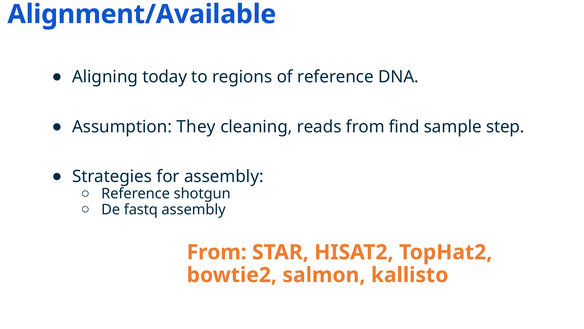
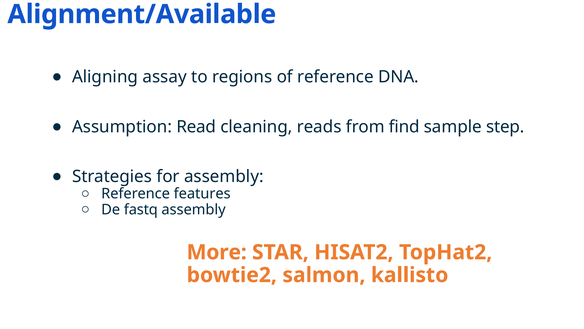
today: today -> assay (165, 77)
They: They -> Read (196, 127)
shotgun: shotgun -> features (202, 194)
From: From -> More (217, 252)
